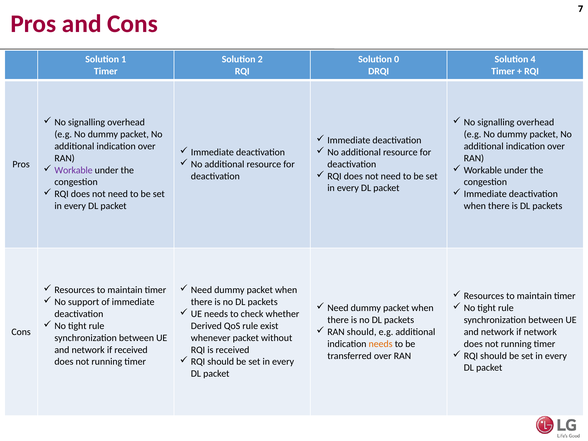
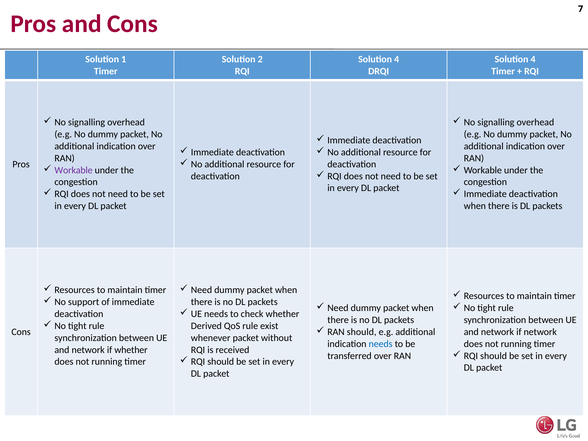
0: 0 -> 4 (397, 59)
needs colour: orange -> blue (381, 344)
if received: received -> whether (131, 350)
